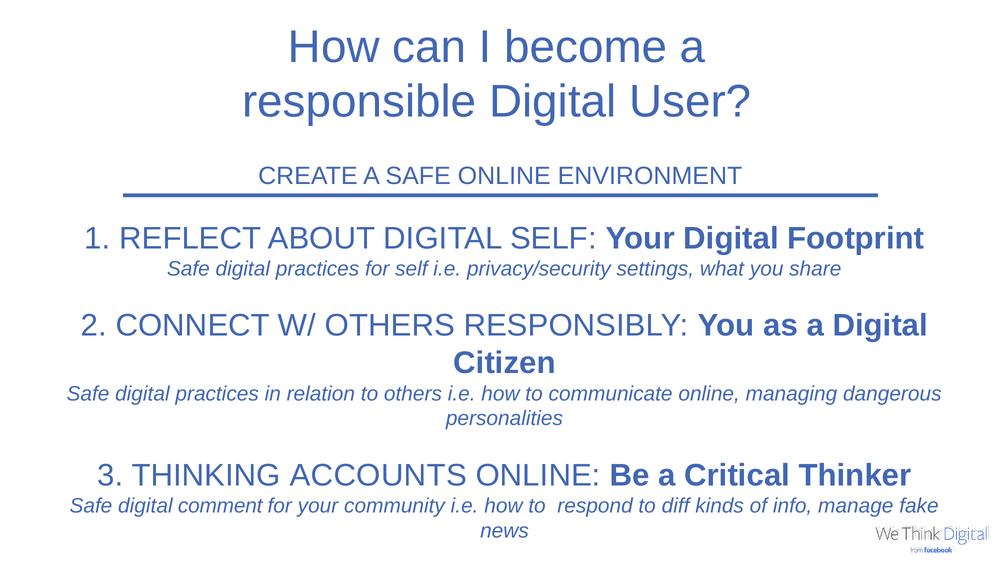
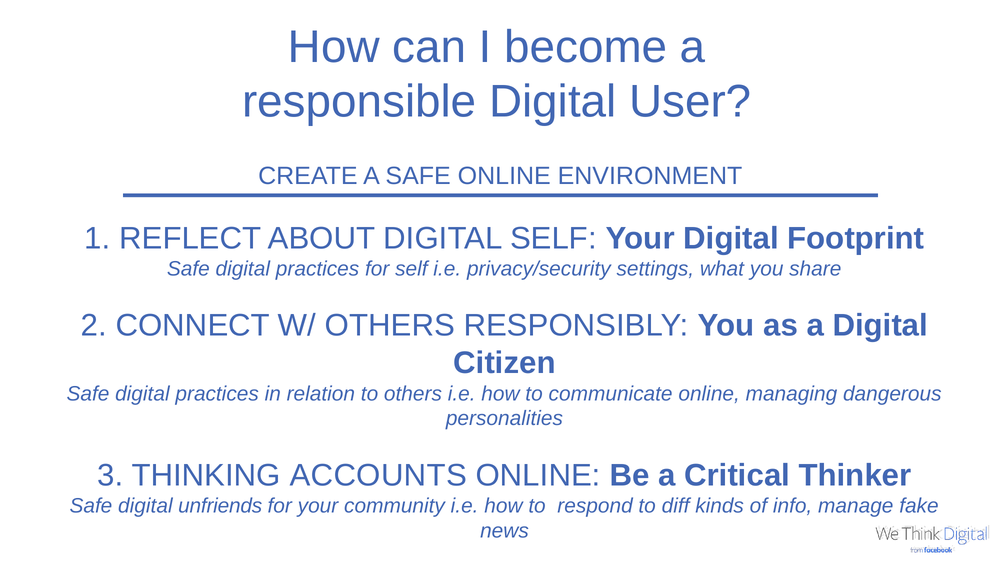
comment: comment -> unfriends (220, 507)
